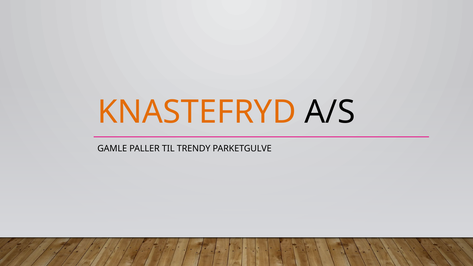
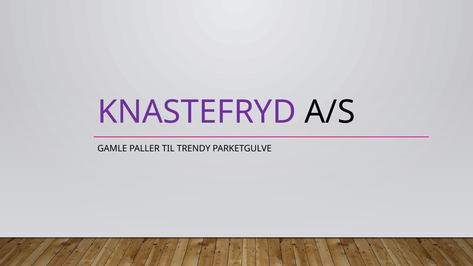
KNASTEFRYD colour: orange -> purple (197, 112)
